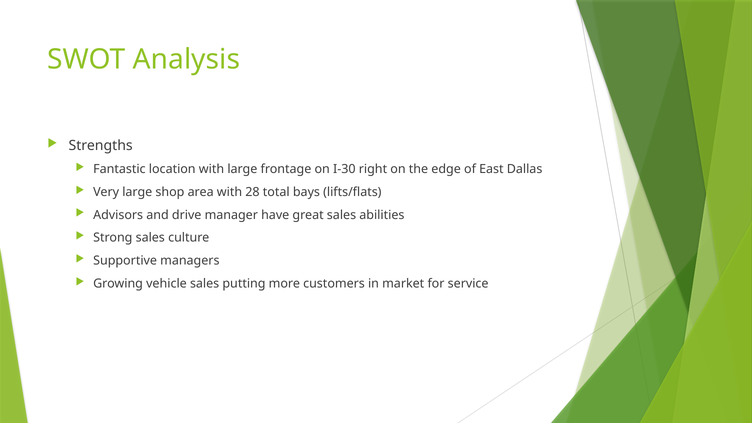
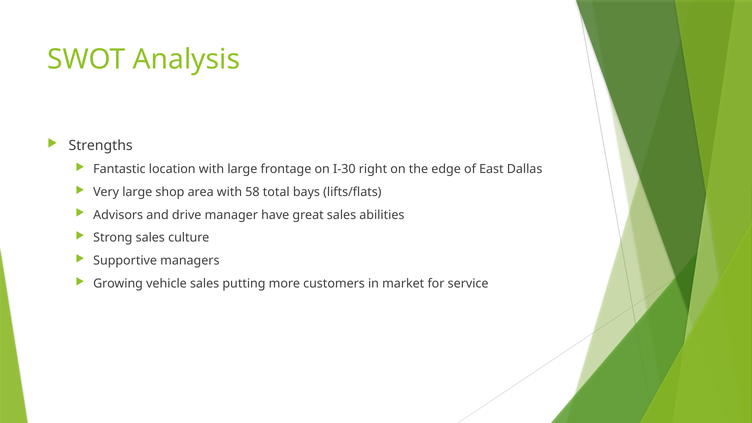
28: 28 -> 58 (252, 192)
